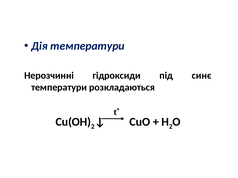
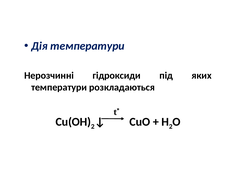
синє: синє -> яких (202, 76)
